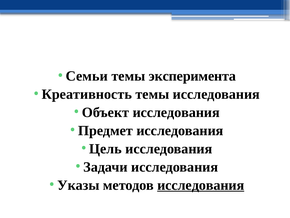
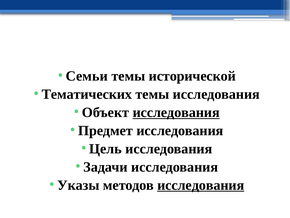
эксперимента: эксперимента -> исторической (192, 76)
Креативность: Креативность -> Тематических (87, 94)
исследования underline: none -> present (176, 112)
